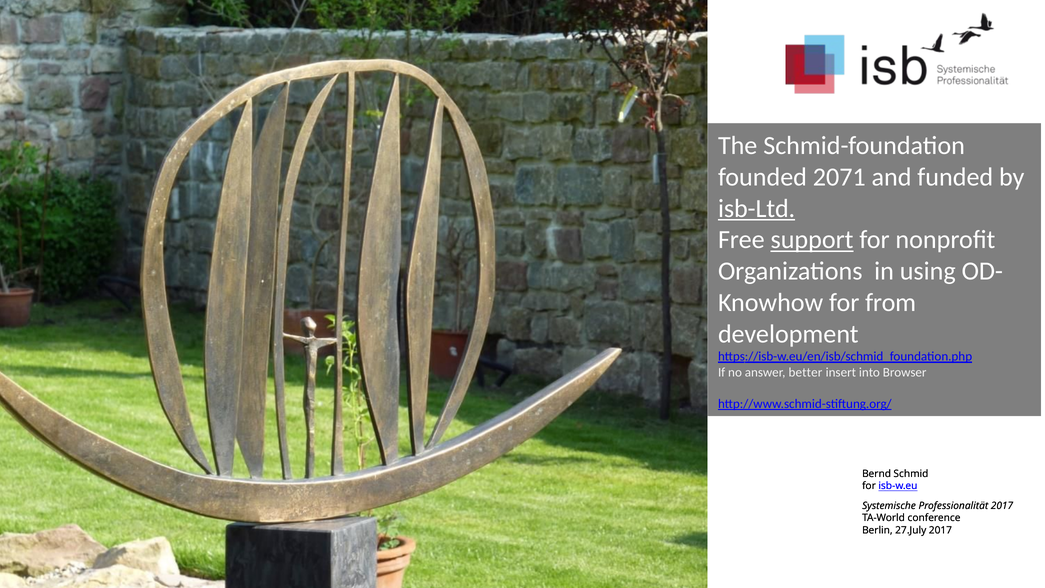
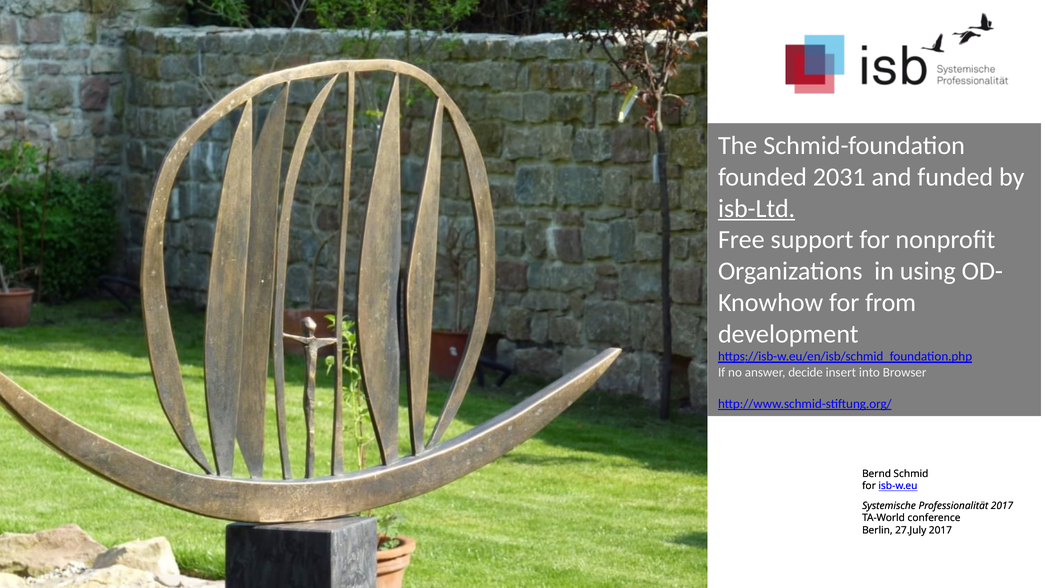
2071: 2071 -> 2031 (839, 177)
support underline: present -> none (812, 240)
better: better -> decide (806, 372)
